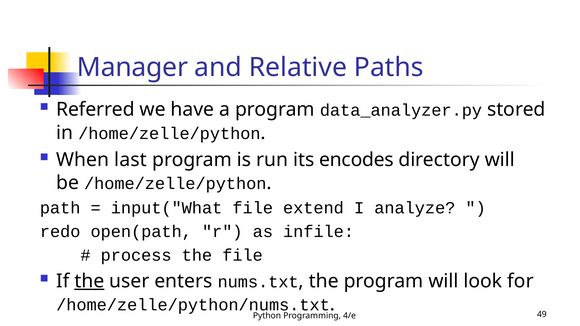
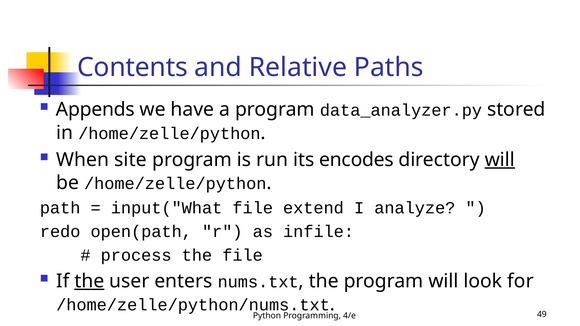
Manager: Manager -> Contents (132, 67)
Referred: Referred -> Appends (95, 110)
last: last -> site (131, 160)
will underline: none -> present (500, 160)
